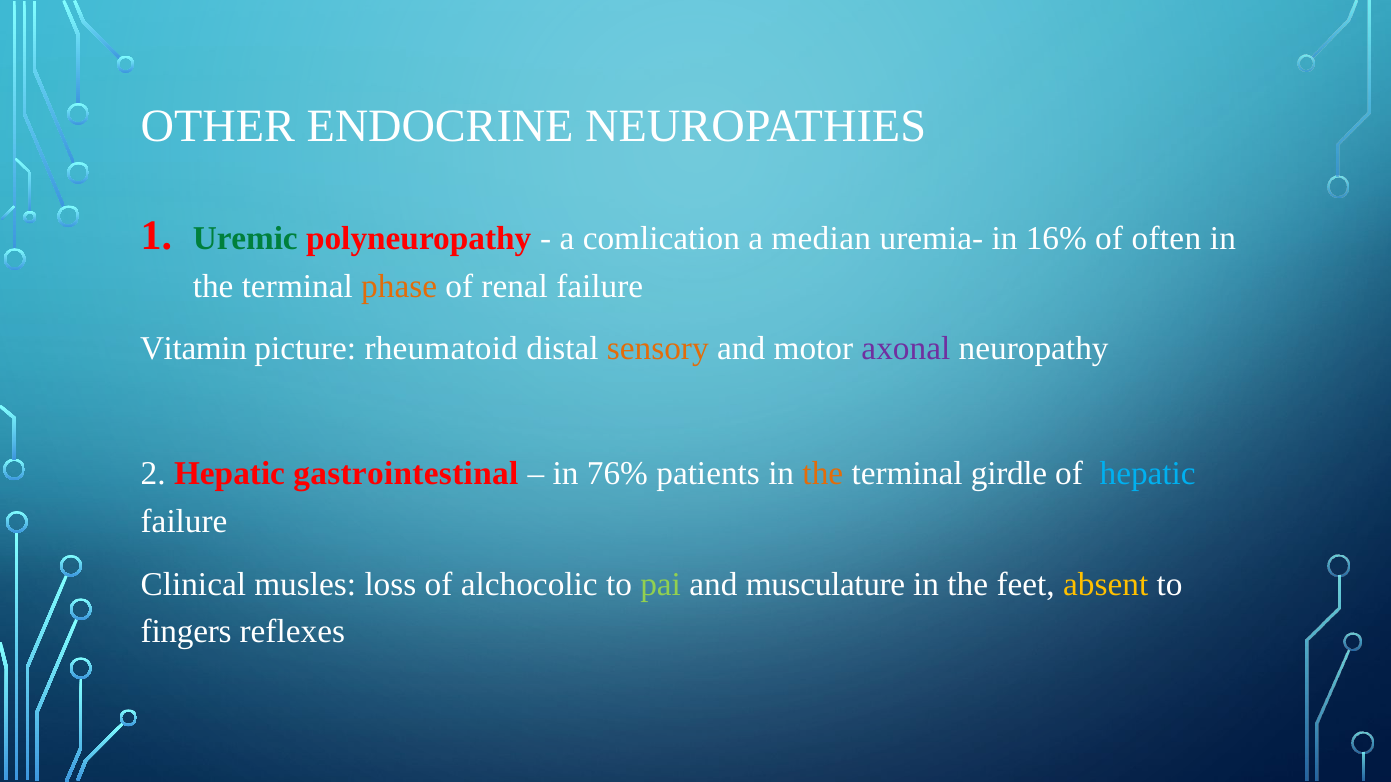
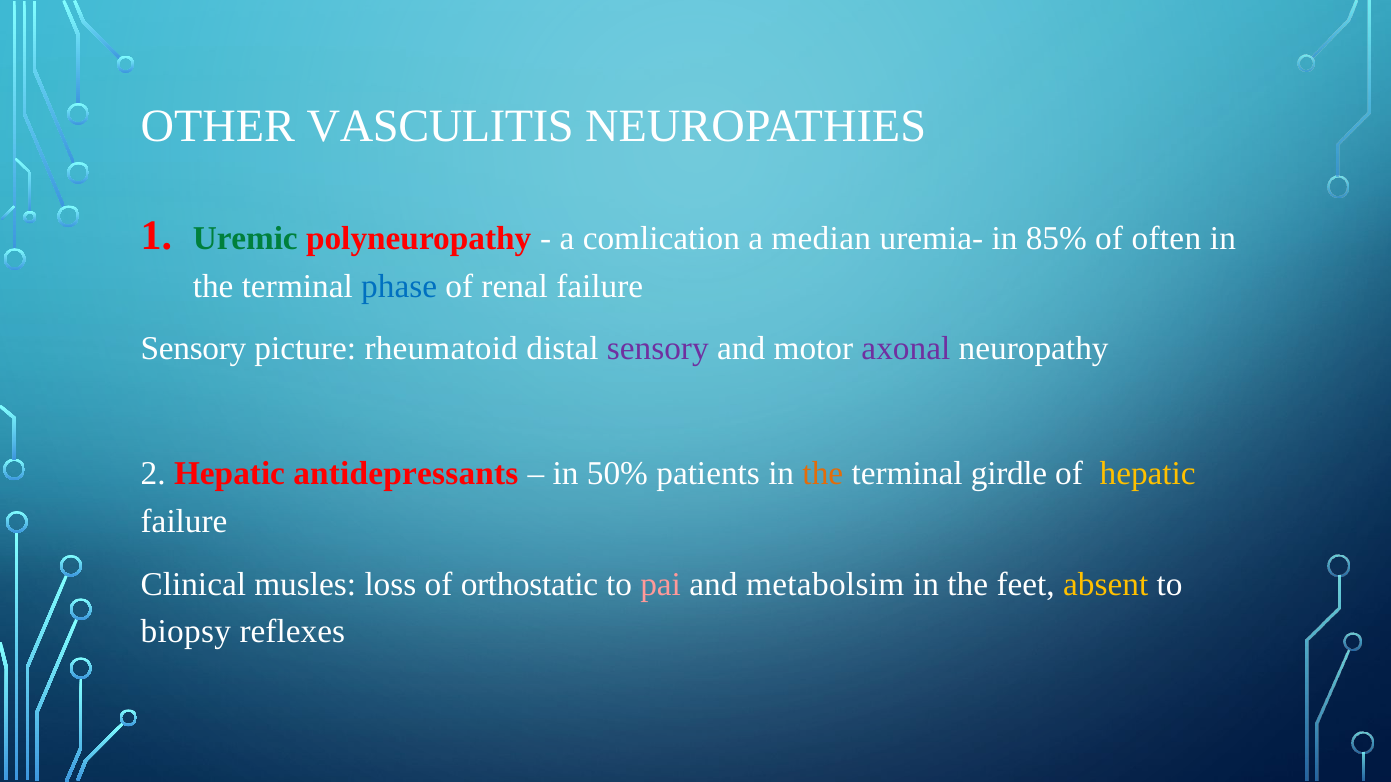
ENDOCRINE: ENDOCRINE -> VASCULITIS (440, 126)
16%: 16% -> 85% (1056, 239)
phase colour: orange -> blue (399, 287)
Vitamin: Vitamin -> Sensory (193, 349)
sensory colour: orange -> purple (658, 349)
gastrointestinal: gastrointestinal -> antidepressants (406, 474)
76%: 76% -> 50% (617, 474)
hepatic colour: light blue -> yellow (1148, 474)
alchocolic: alchocolic -> orthostatic (529, 584)
pai colour: light green -> pink (661, 584)
musculature: musculature -> metabolsim (825, 584)
fingers: fingers -> biopsy (186, 632)
